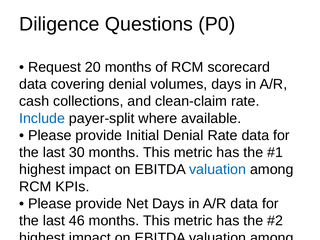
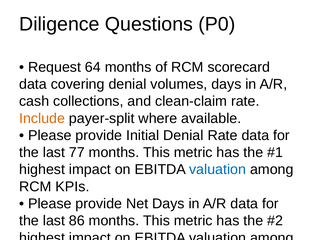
20: 20 -> 64 (93, 67)
Include colour: blue -> orange (42, 118)
30: 30 -> 77 (77, 152)
46: 46 -> 86 (77, 221)
